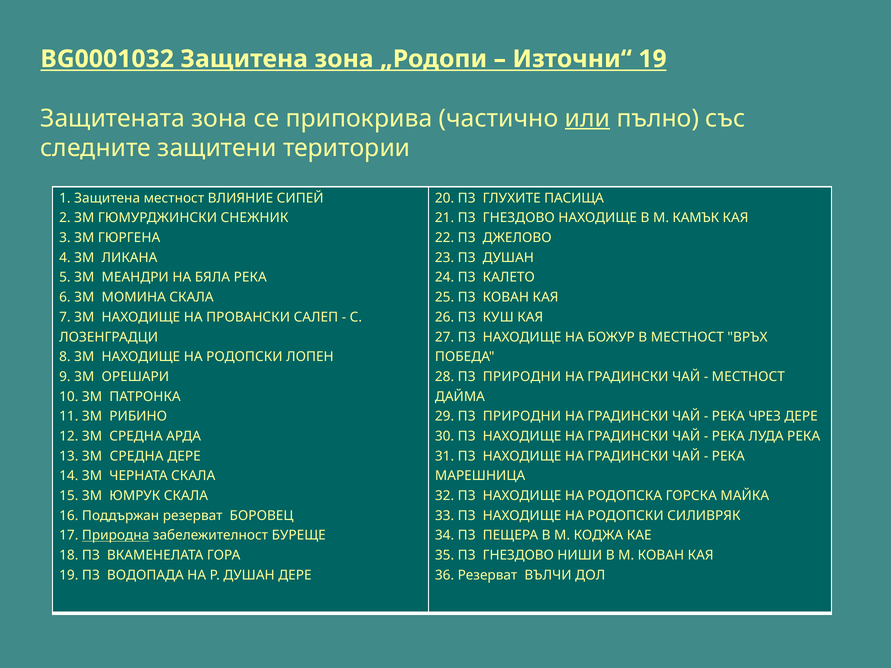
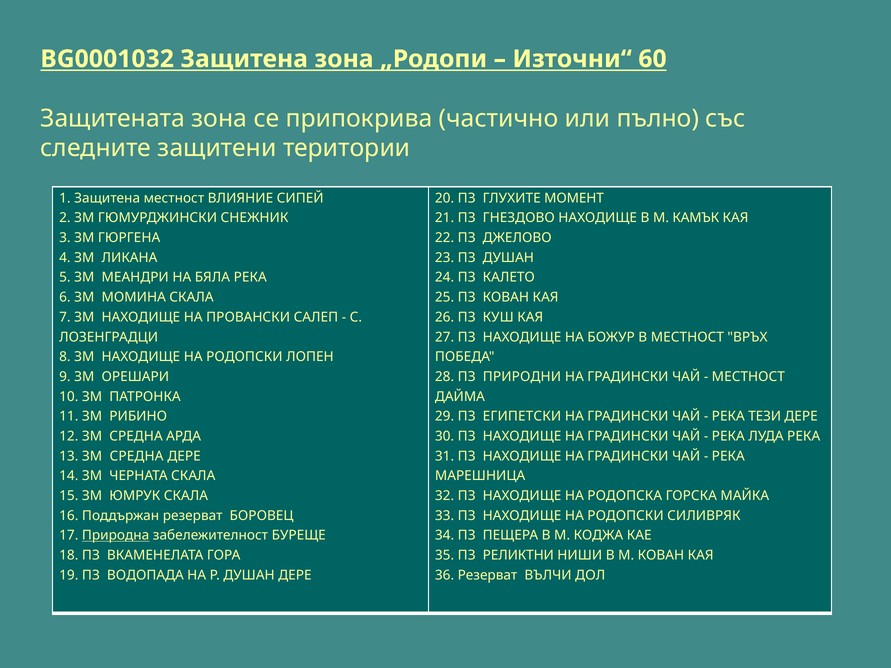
Източни“ 19: 19 -> 60 (652, 59)
или underline: present -> none (587, 118)
ПАСИЩА: ПАСИЩА -> МОМЕНТ (574, 198)
29 ПЗ ПРИРОДНИ: ПРИРОДНИ -> ЕГИПЕТСКИ (522, 417)
ЧРЕЗ: ЧРЕЗ -> ТЕЗИ (765, 417)
35 ПЗ ГНЕЗДОВО: ГНЕЗДОВО -> РЕЛИКТНИ (518, 556)
